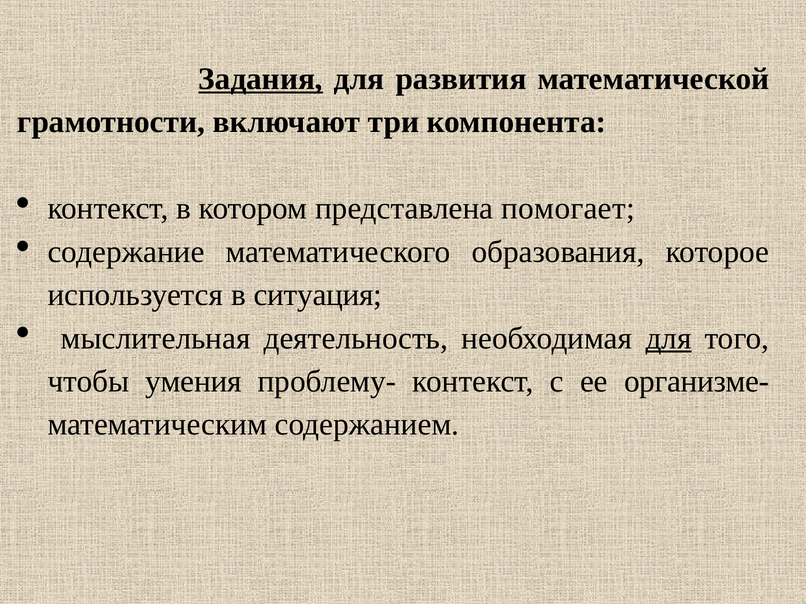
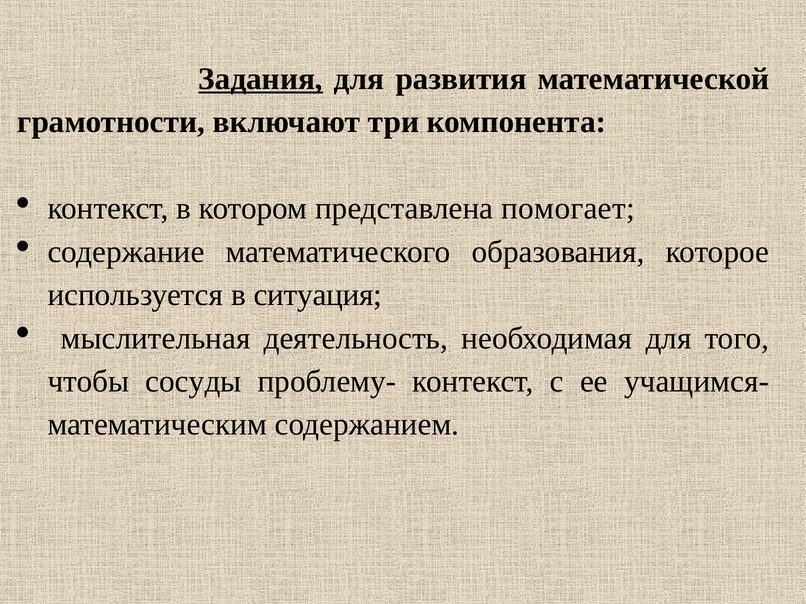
для underline: present -> none (668, 338)
умения: умения -> сосуды (193, 382)
организме-: организме- -> учащимся- (697, 382)
